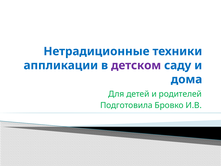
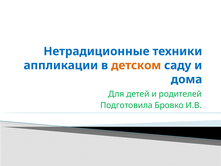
детском colour: purple -> orange (136, 65)
